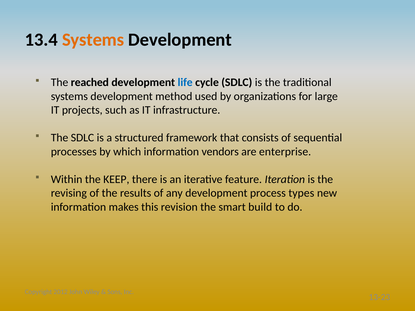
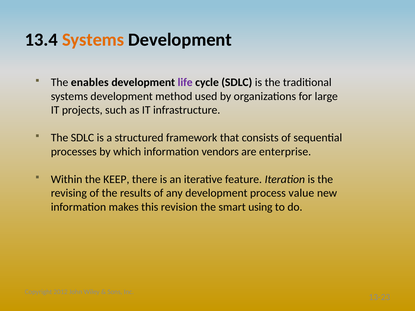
reached: reached -> enables (90, 82)
life colour: blue -> purple (185, 82)
types: types -> value (301, 193)
build: build -> using (260, 207)
